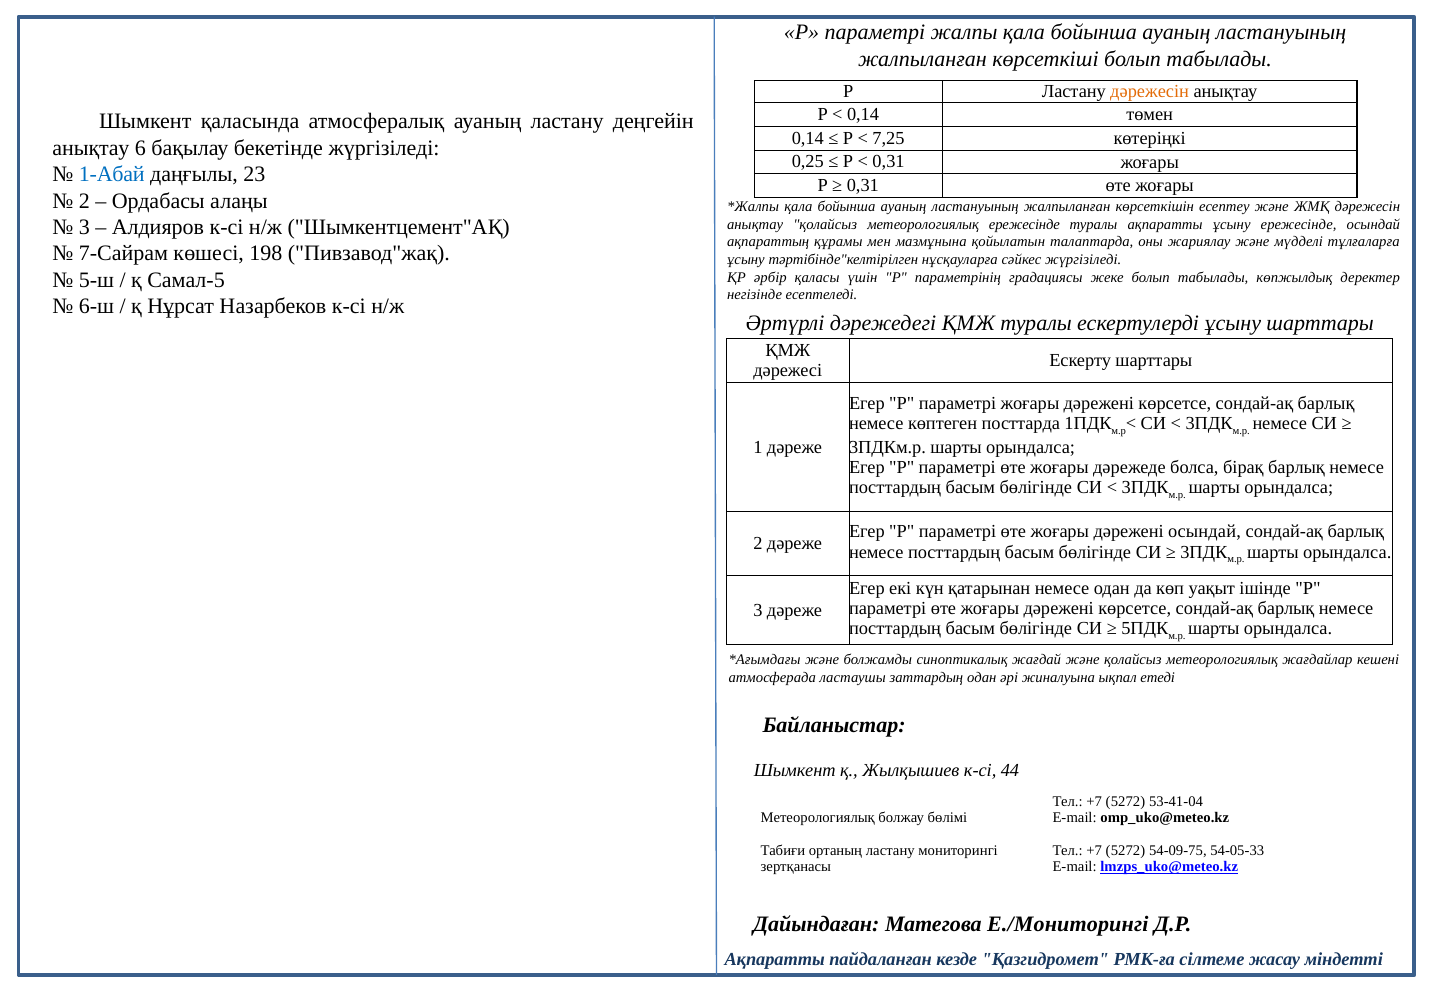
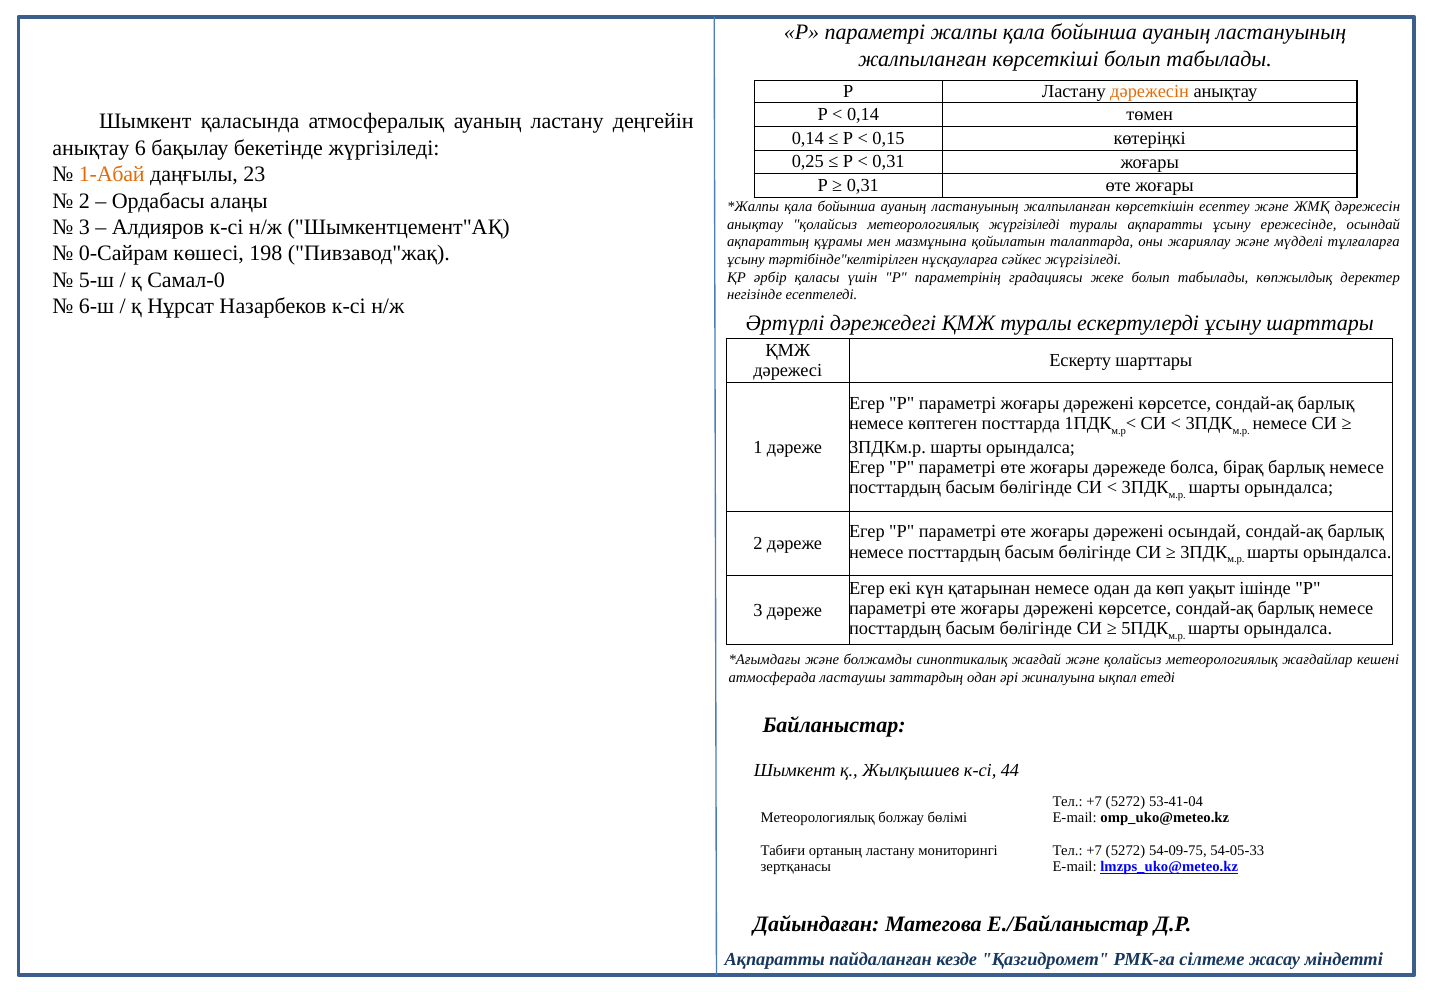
7,25: 7,25 -> 0,15 (889, 138)
1-Абай colour: blue -> orange (112, 174)
метеорологиялық ережесінде: ережесінде -> жүргізіледі (1024, 224)
7-Сайрам: 7-Сайрам -> 0-Сайрам (123, 254)
Самал-5: Самал-5 -> Самал-0 (186, 280)
Е./Мониторингі: Е./Мониторингі -> Е./Байланыстар (1068, 924)
